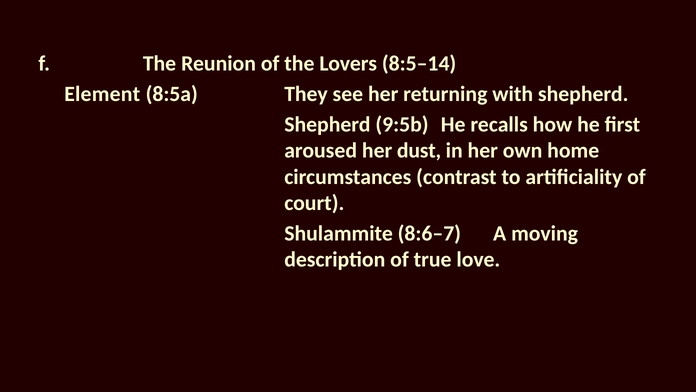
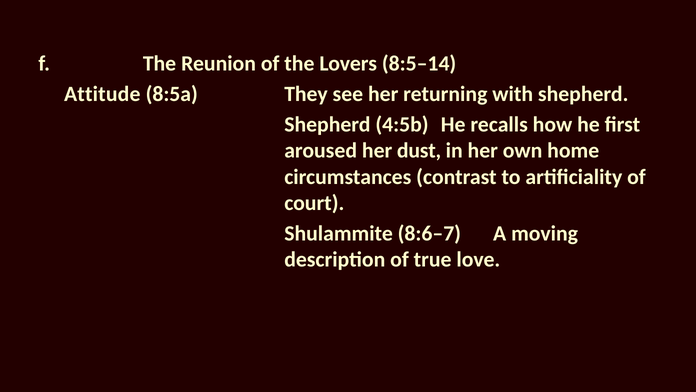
Element: Element -> Attitude (102, 94)
9:5b: 9:5b -> 4:5b (402, 124)
